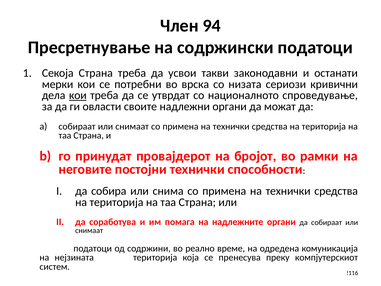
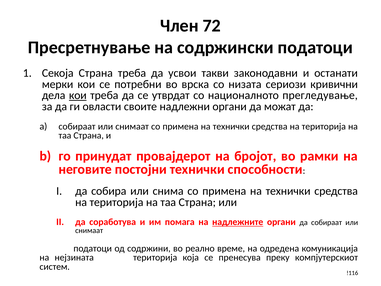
94: 94 -> 72 (212, 26)
спроведување: спроведување -> прегледување (320, 95)
надлежните underline: none -> present (238, 222)
